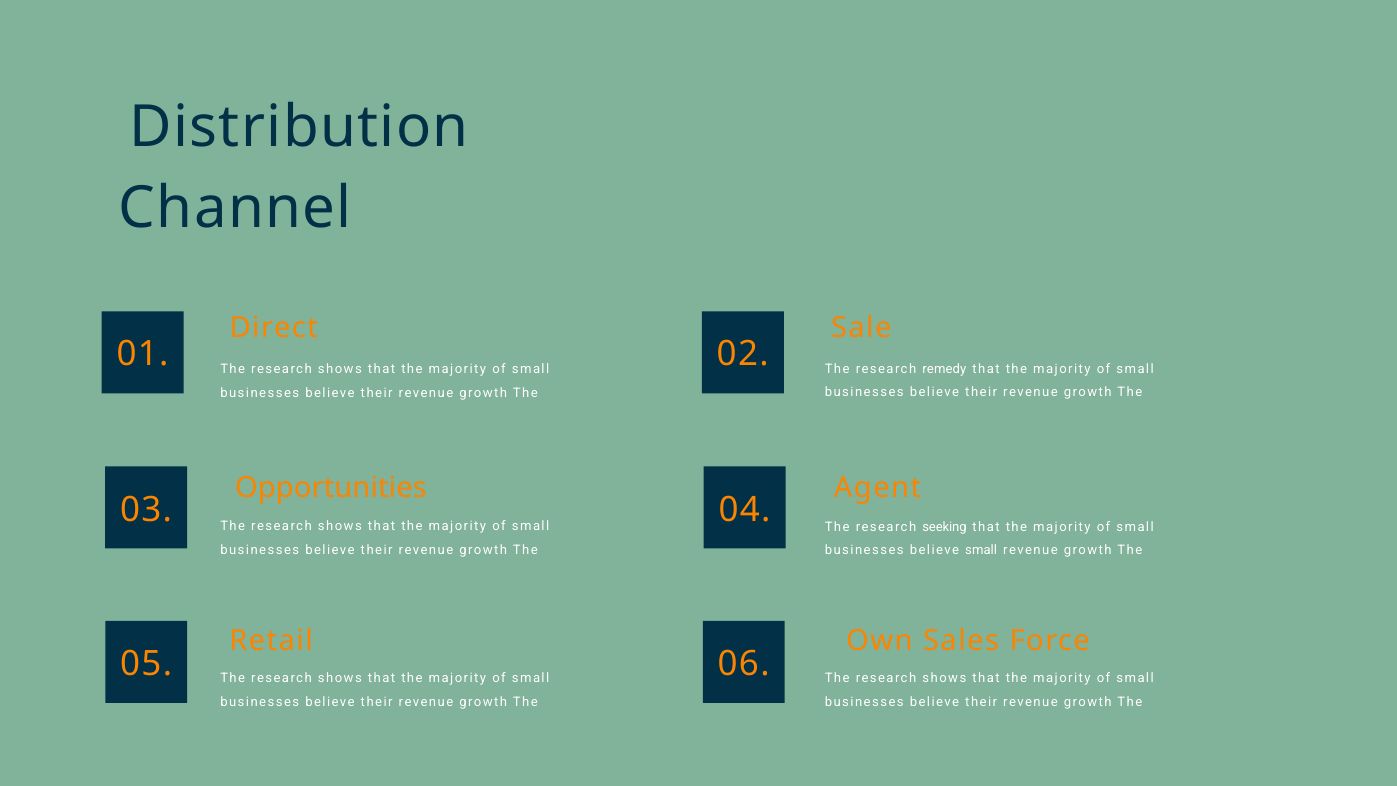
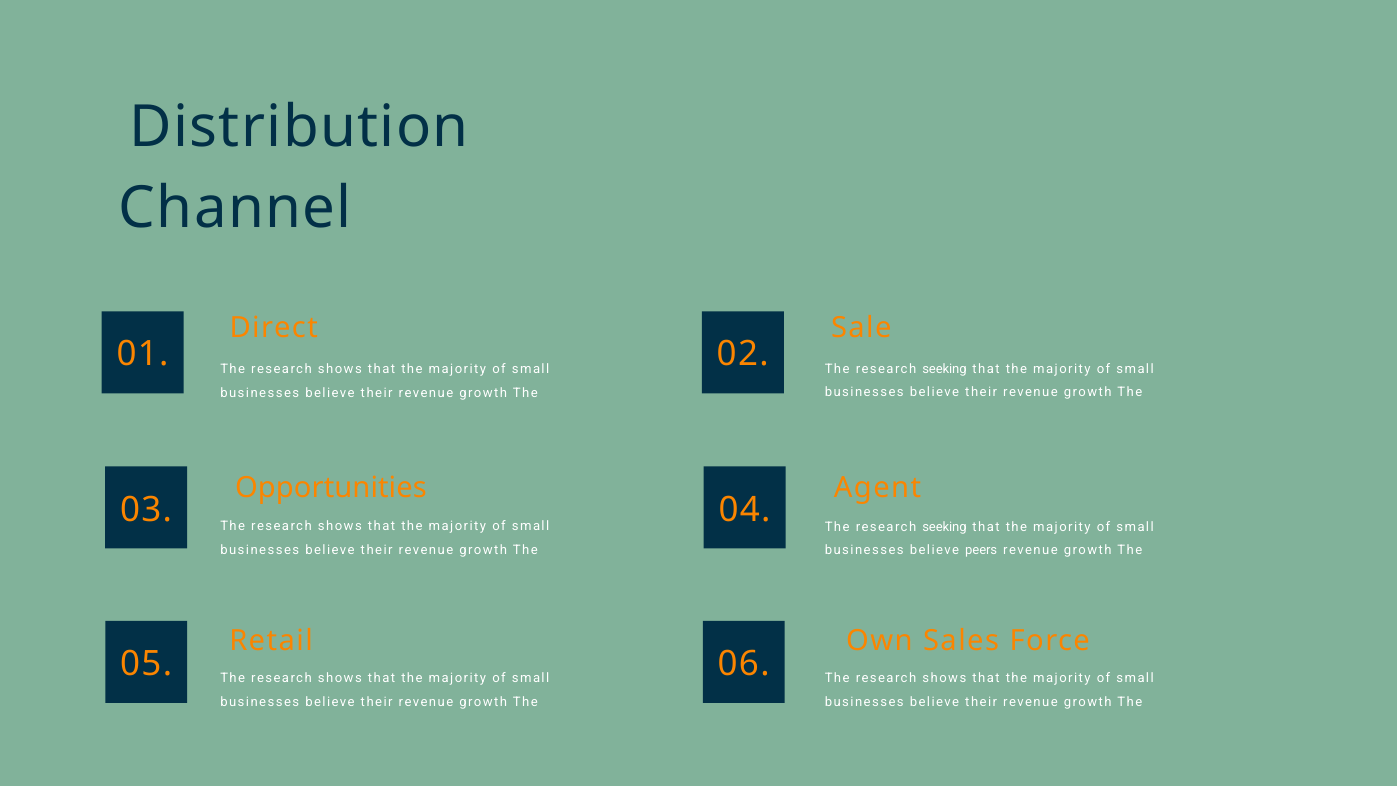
remedy: remedy -> seeking (944, 369)
believe small: small -> peers (981, 551)
